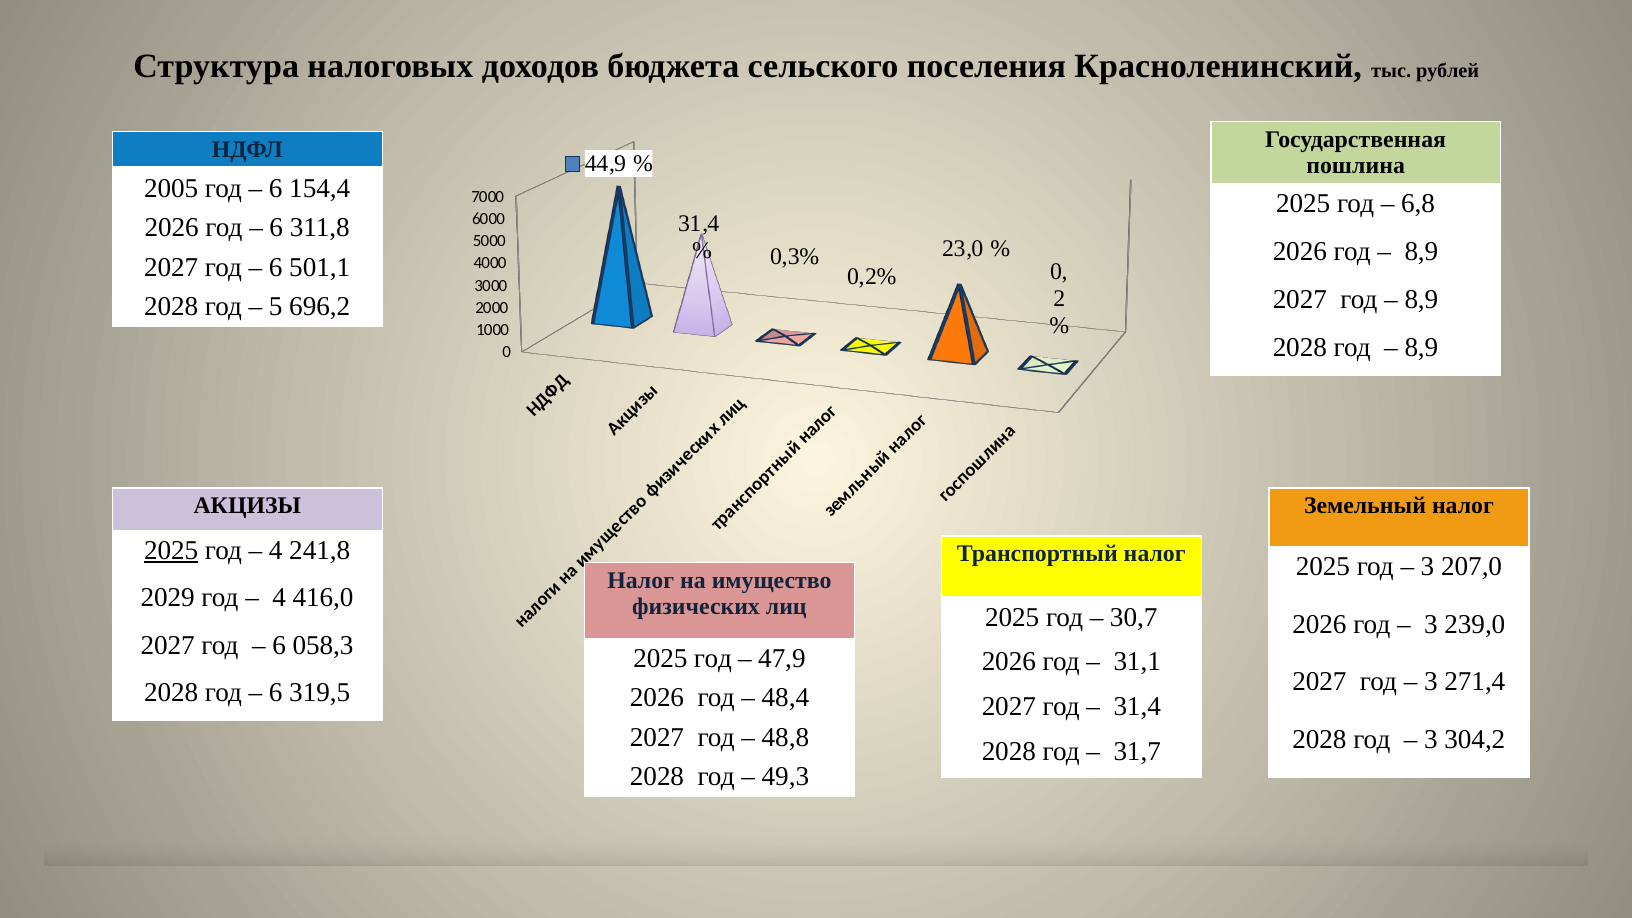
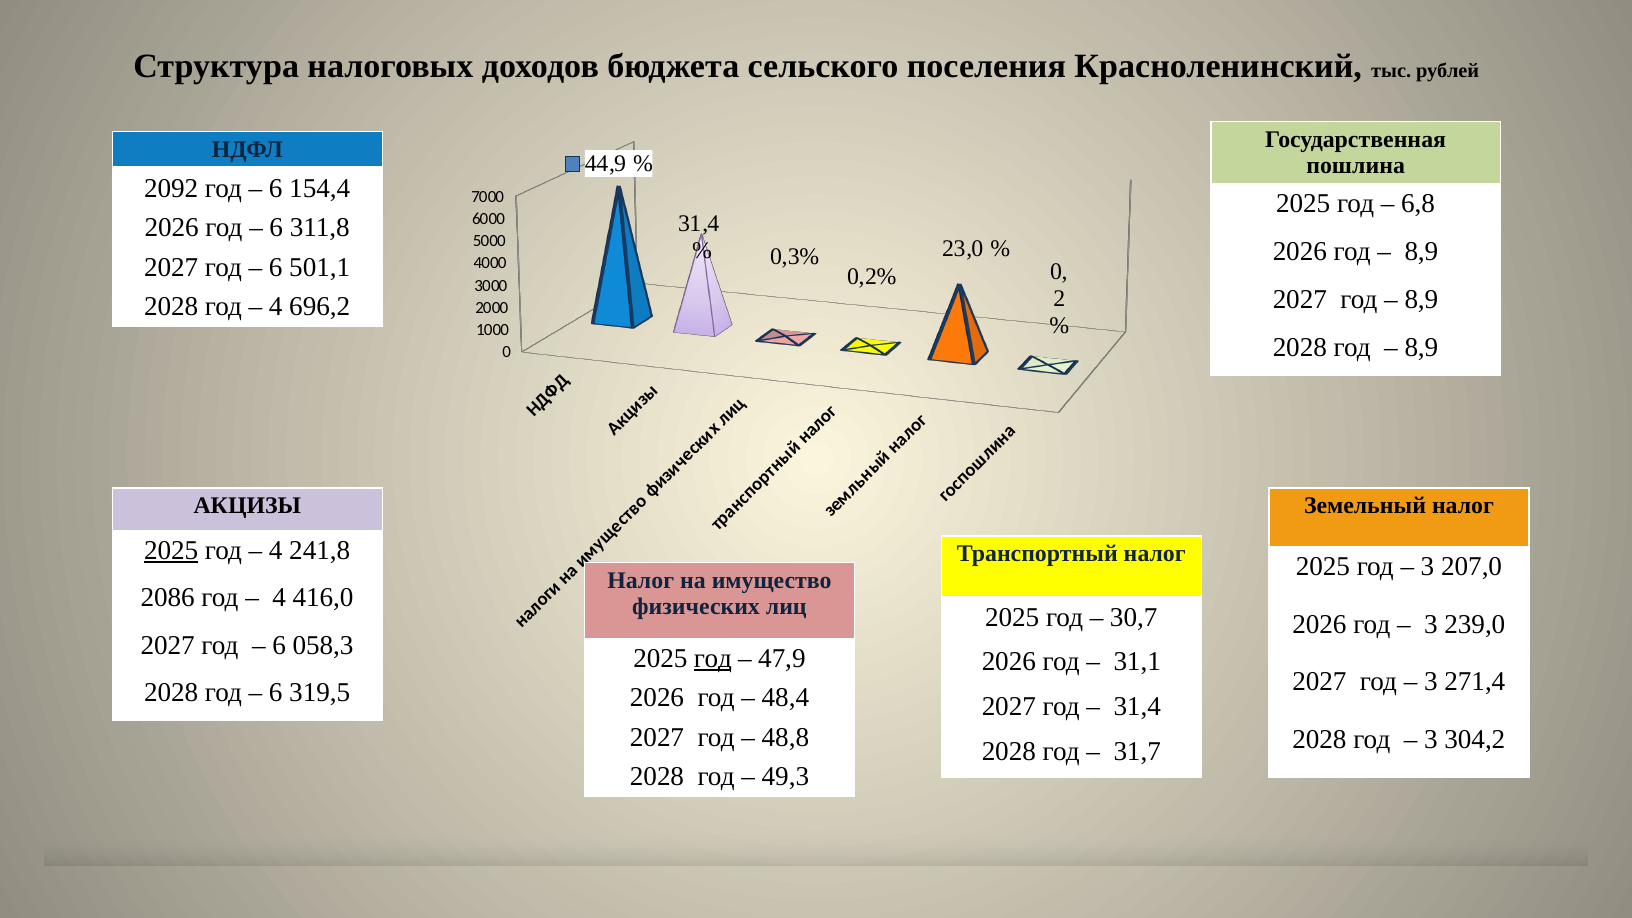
2005: 2005 -> 2092 (171, 188)
5: 5 -> 4 (276, 307)
2029: 2029 -> 2086 (168, 598)
год underline: none -> present (713, 659)
